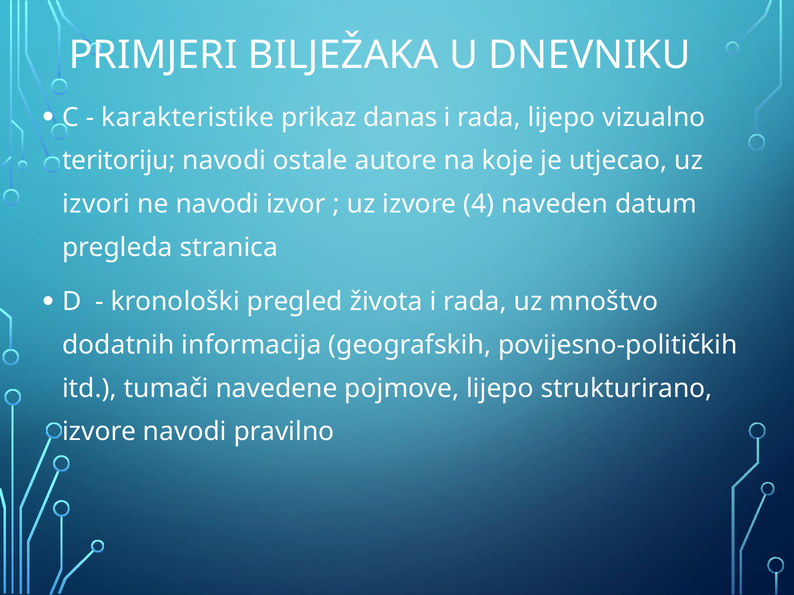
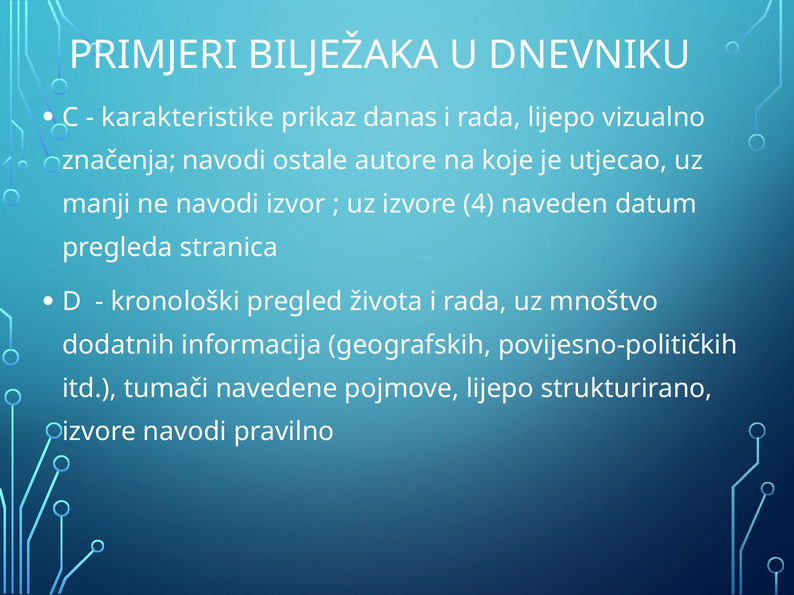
teritoriju: teritoriju -> značenja (119, 161)
izvori: izvori -> manji (96, 204)
